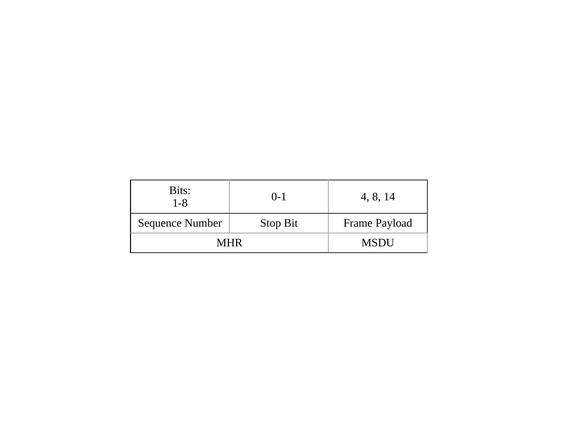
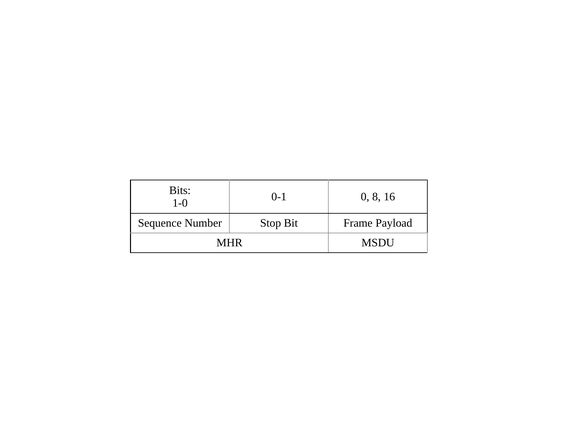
4: 4 -> 0 (365, 196)
14: 14 -> 16 (389, 196)
1-8: 1-8 -> 1-0 (180, 203)
